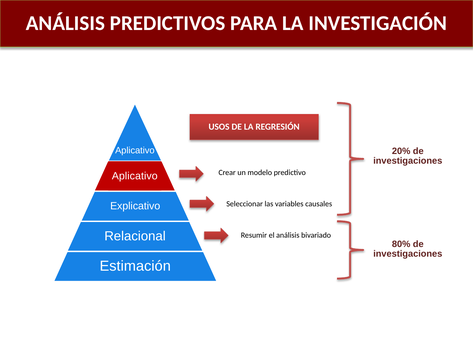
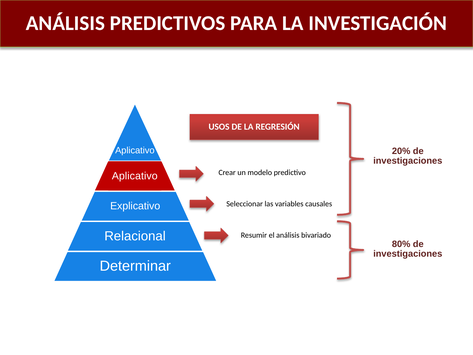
Estimación: Estimación -> Determinar (135, 266)
